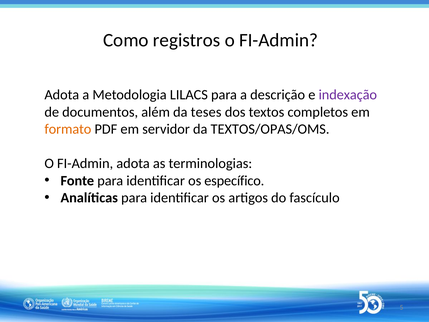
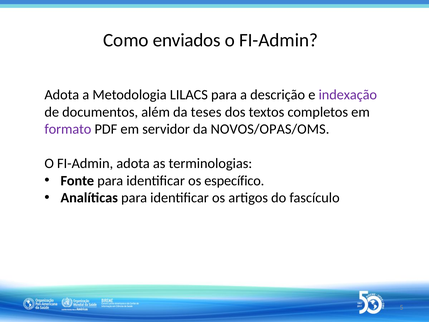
registros: registros -> enviados (187, 40)
formato colour: orange -> purple (68, 129)
TEXTOS/OPAS/OMS: TEXTOS/OPAS/OMS -> NOVOS/OPAS/OMS (270, 129)
